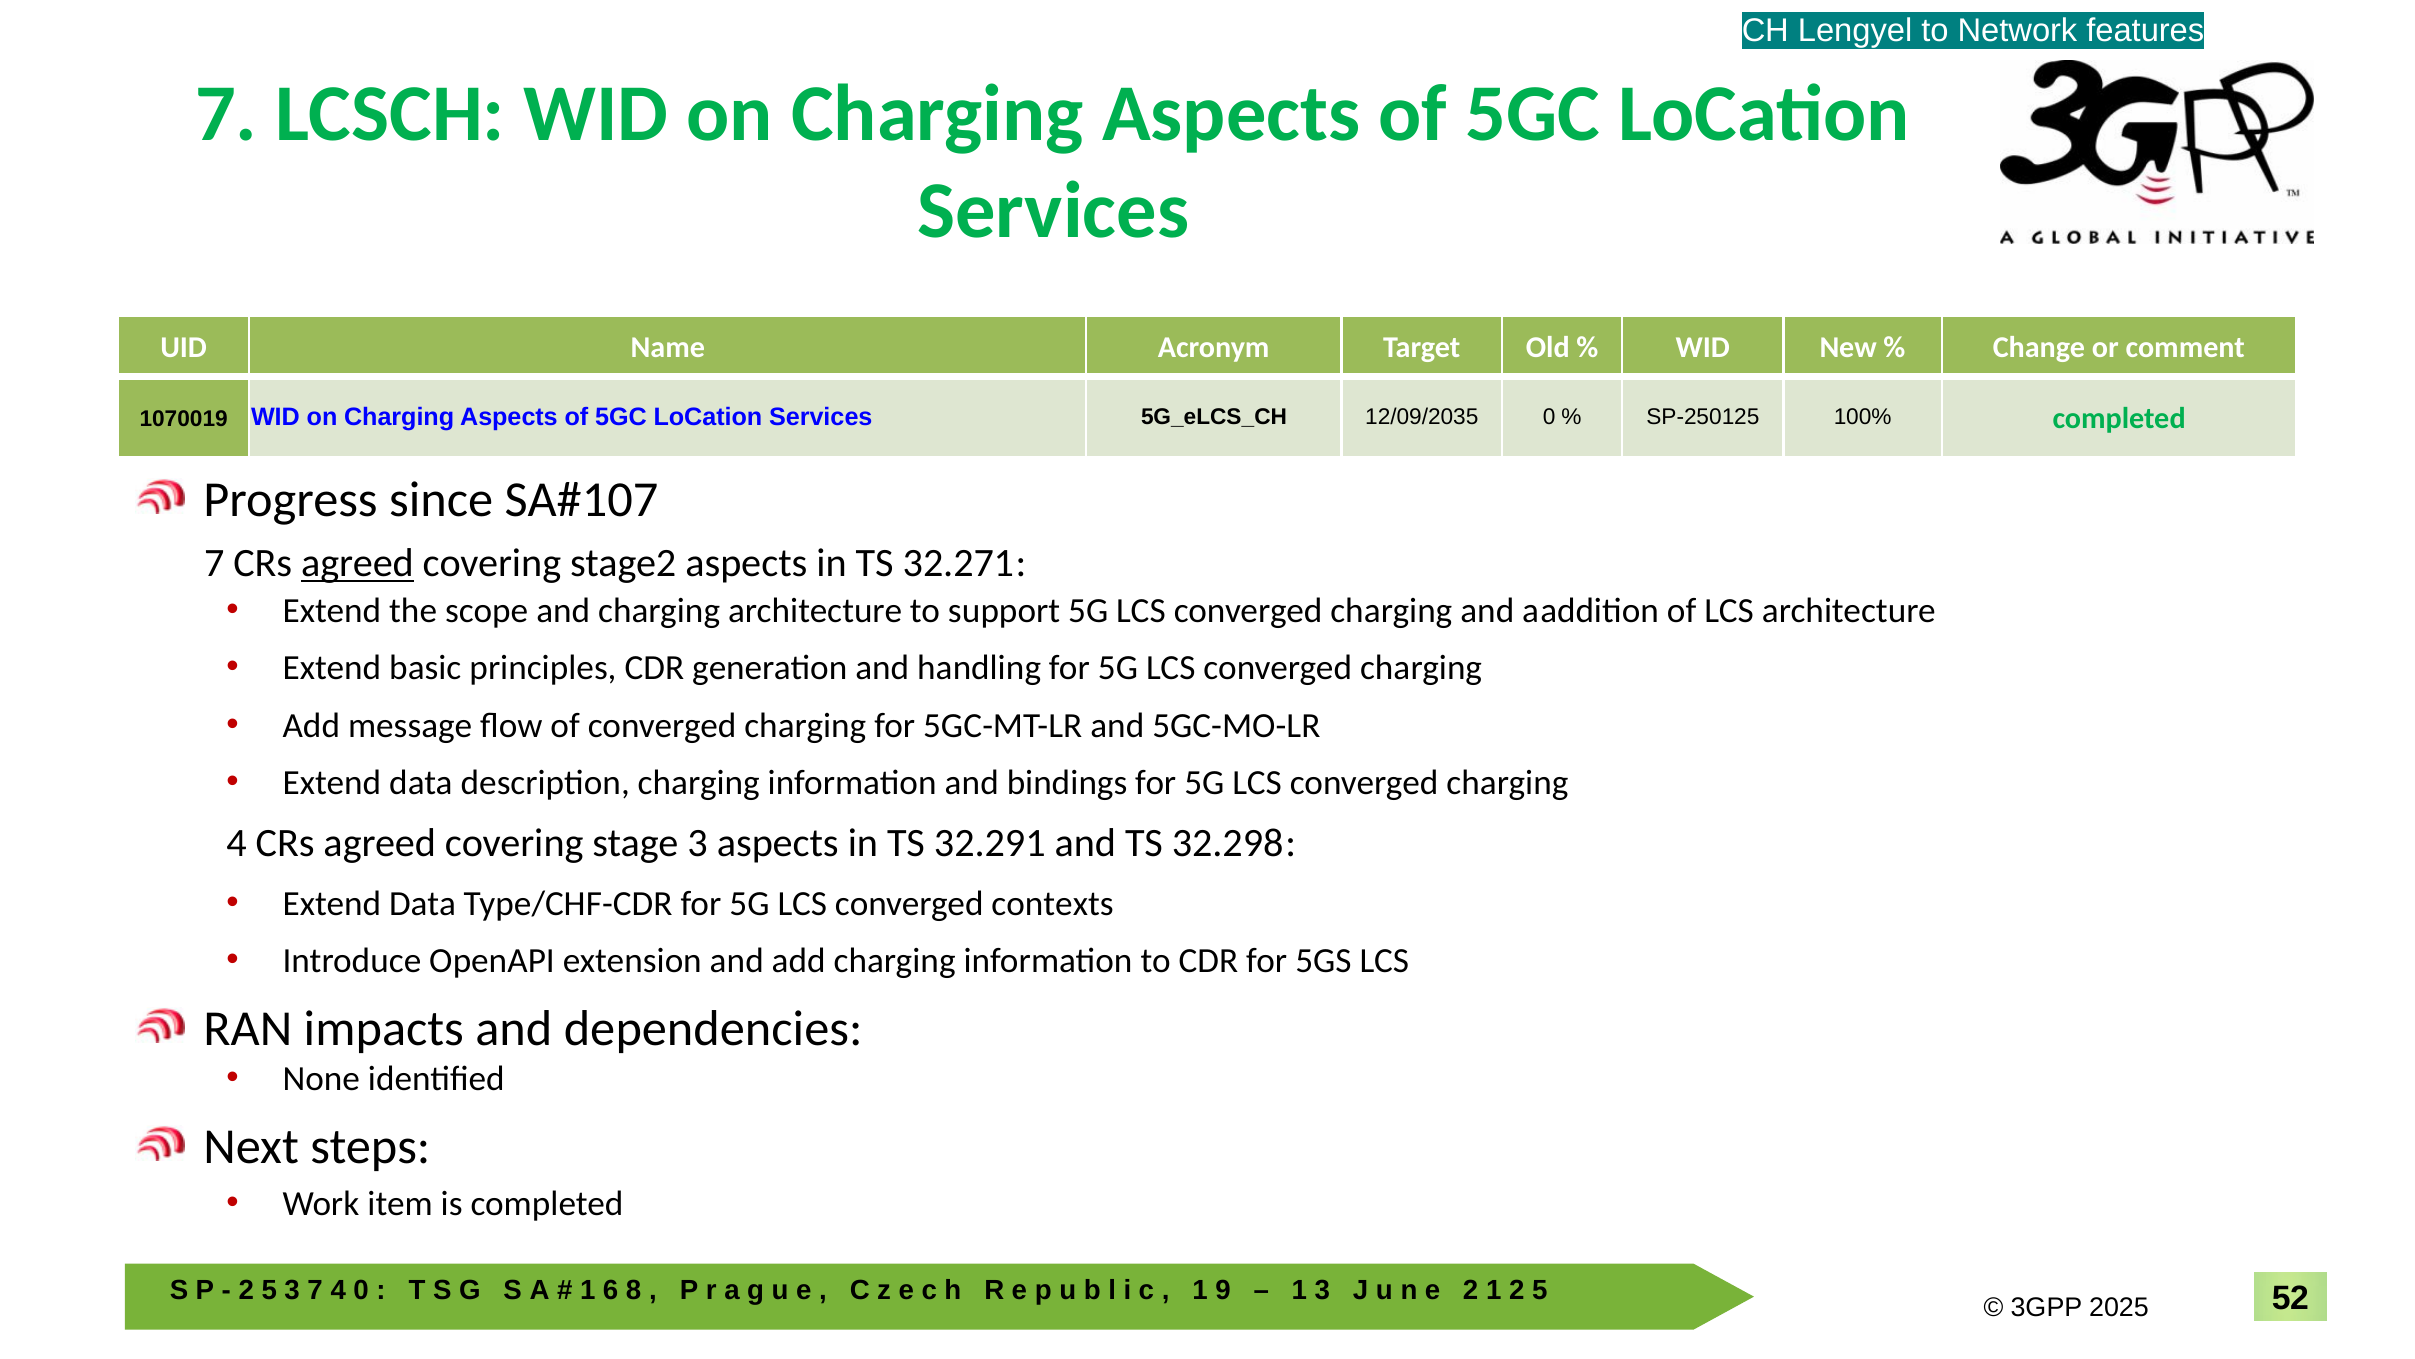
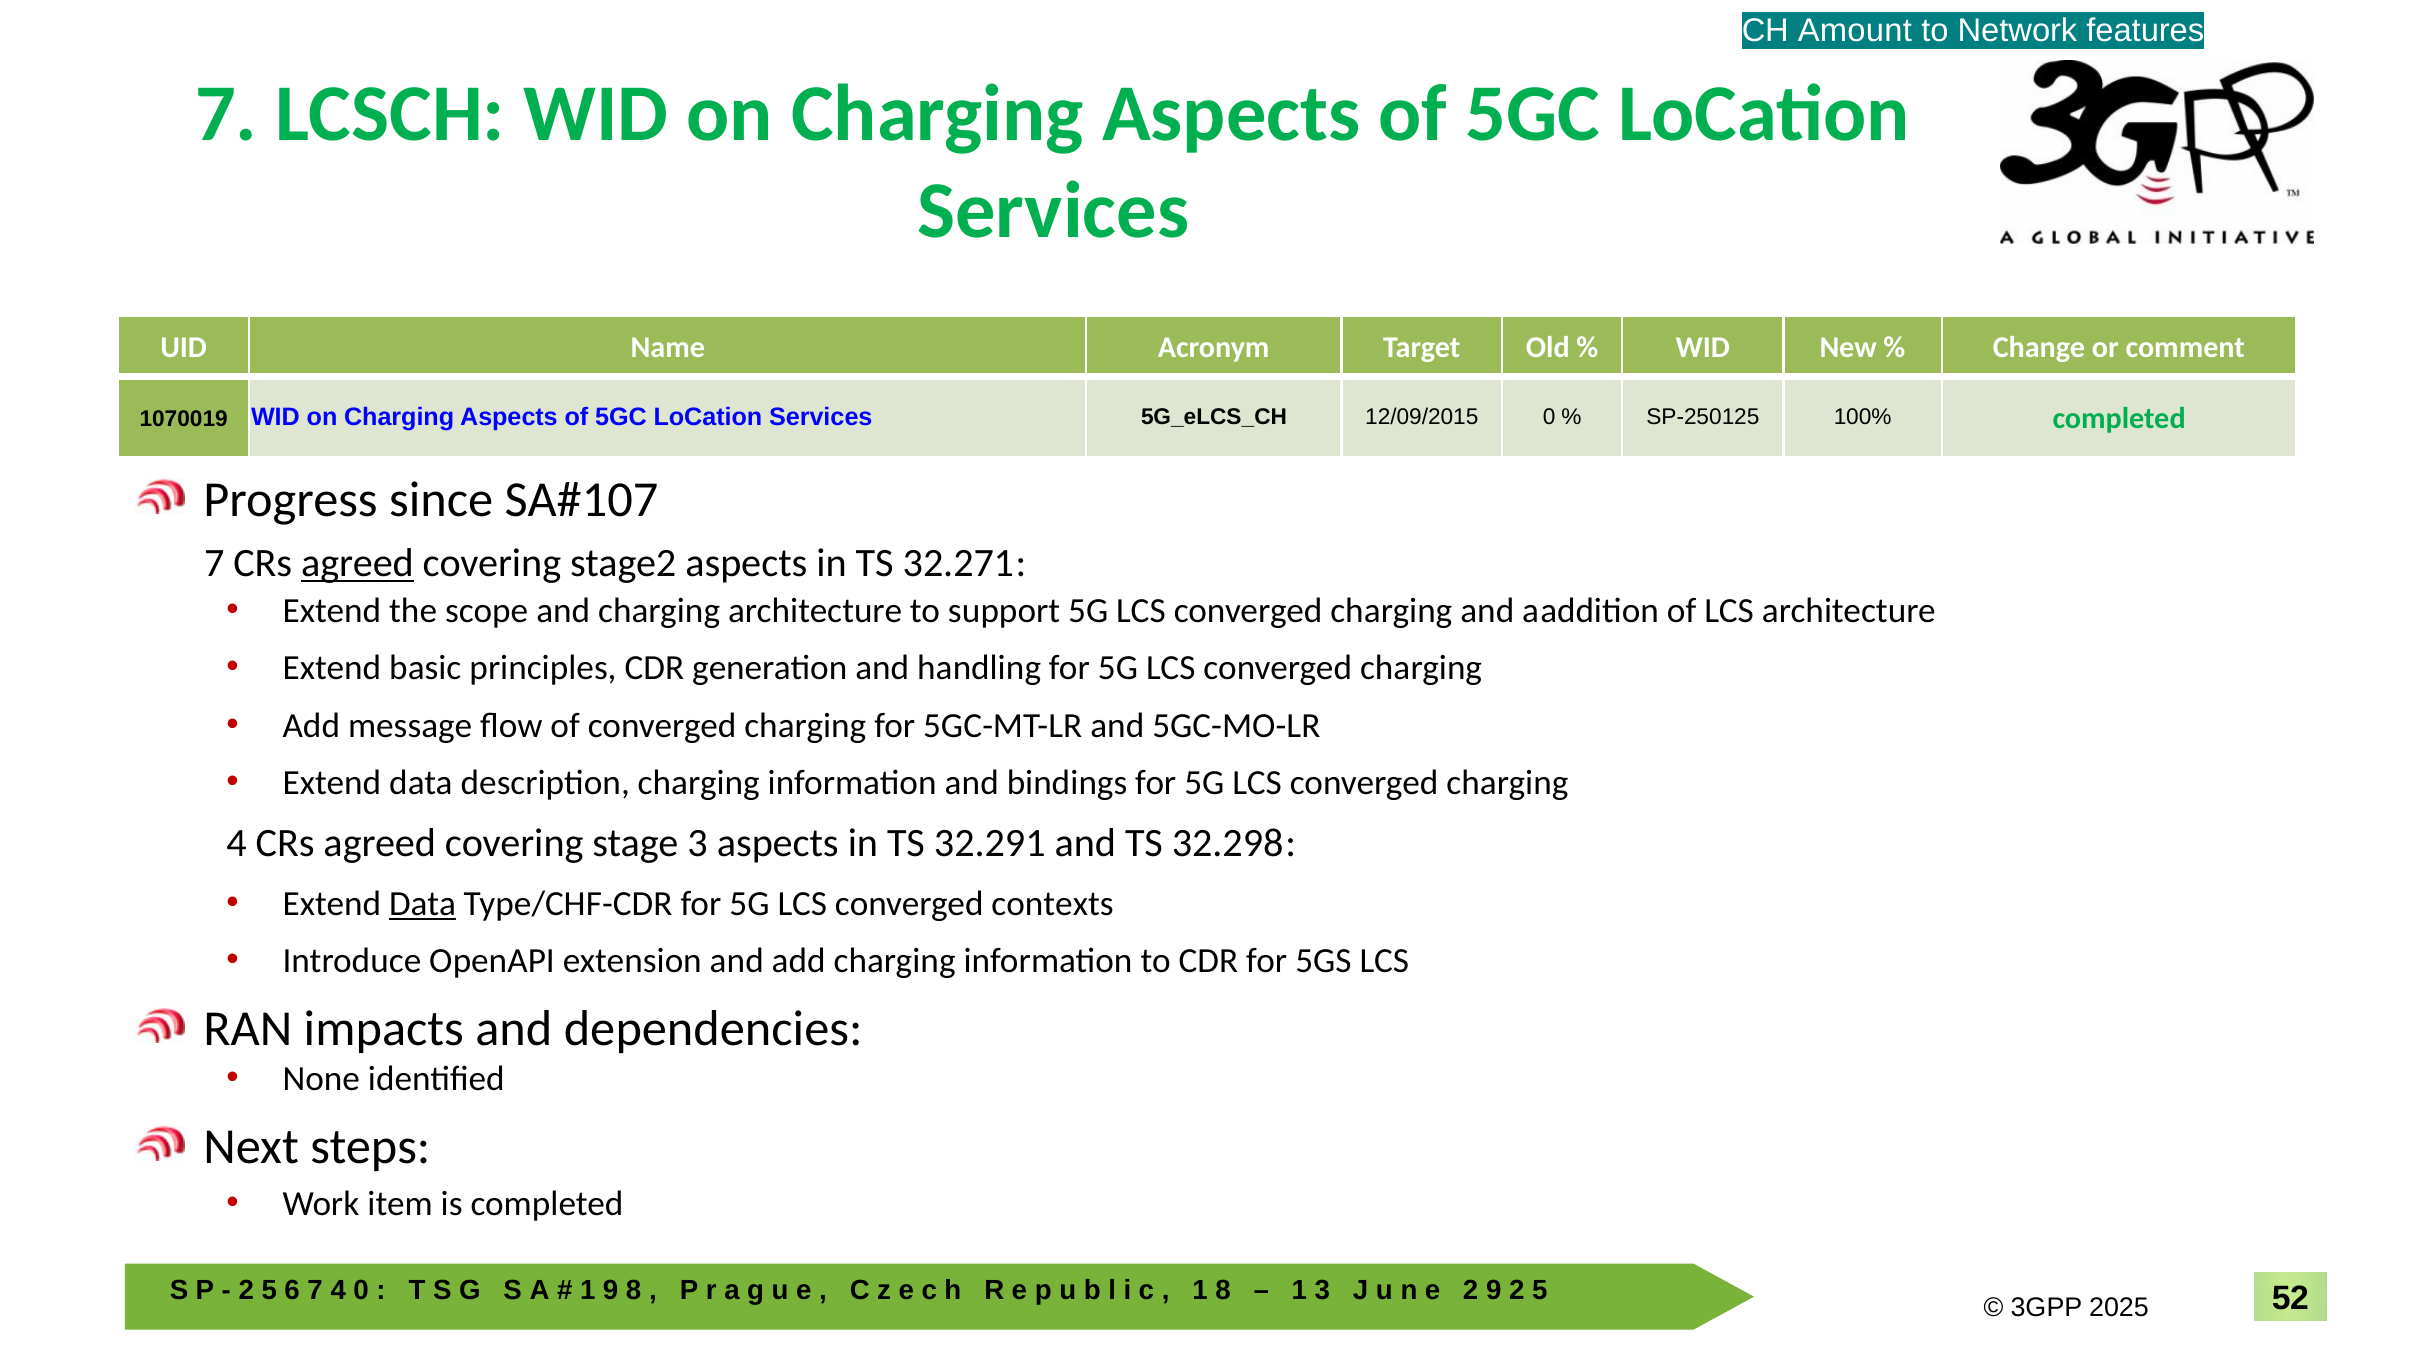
Lengyel: Lengyel -> Amount (1855, 31)
12/09/2035: 12/09/2035 -> 12/09/2015 (1422, 417)
Data underline: none -> present (422, 903)
3: 3 -> 6 (292, 1290)
6: 6 -> 9 (611, 1290)
9: 9 -> 8 (1223, 1290)
1: 1 -> 9 (1494, 1290)
